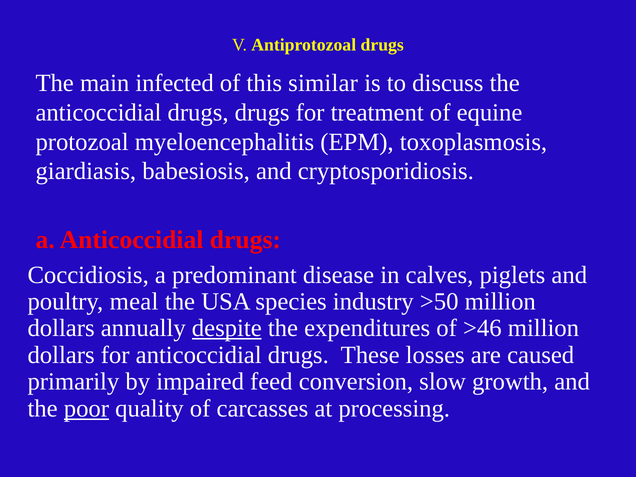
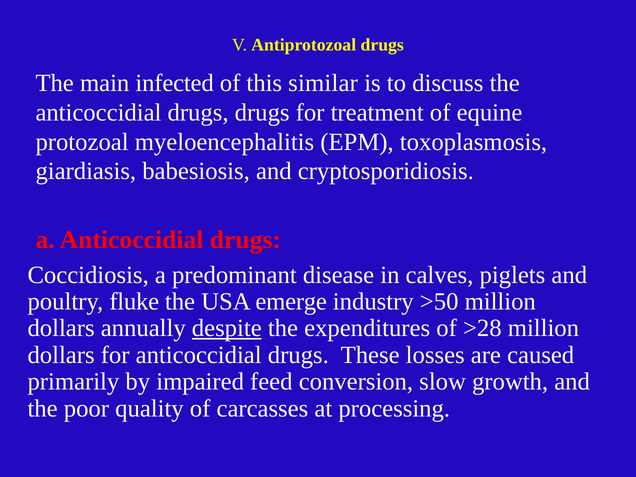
meal: meal -> fluke (134, 302)
species: species -> emerge (291, 302)
>46: >46 -> >28 (482, 328)
poor underline: present -> none (86, 408)
